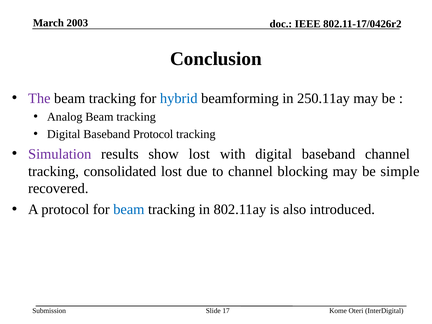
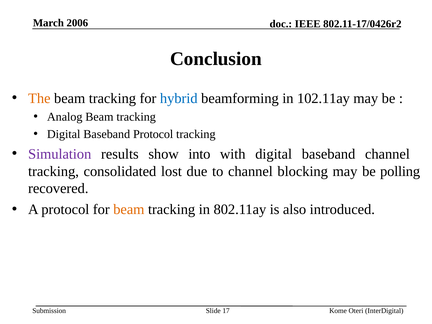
2003: 2003 -> 2006 (77, 23)
The colour: purple -> orange (39, 98)
250.11ay: 250.11ay -> 102.11ay (323, 98)
show lost: lost -> into (199, 154)
simple: simple -> polling (400, 171)
beam colour: blue -> orange (129, 209)
